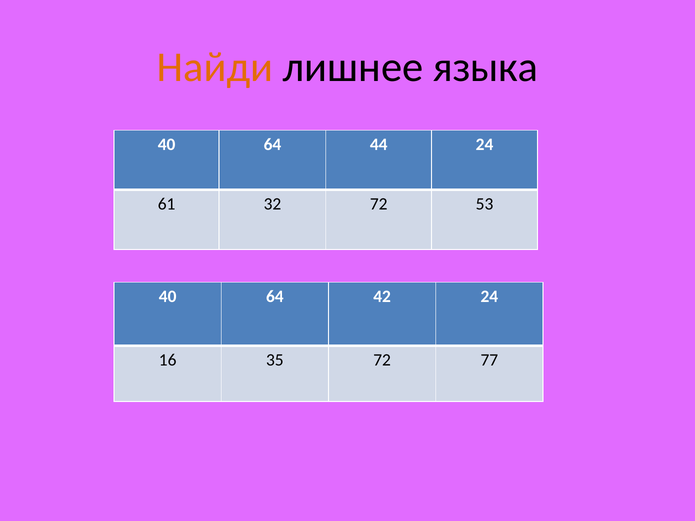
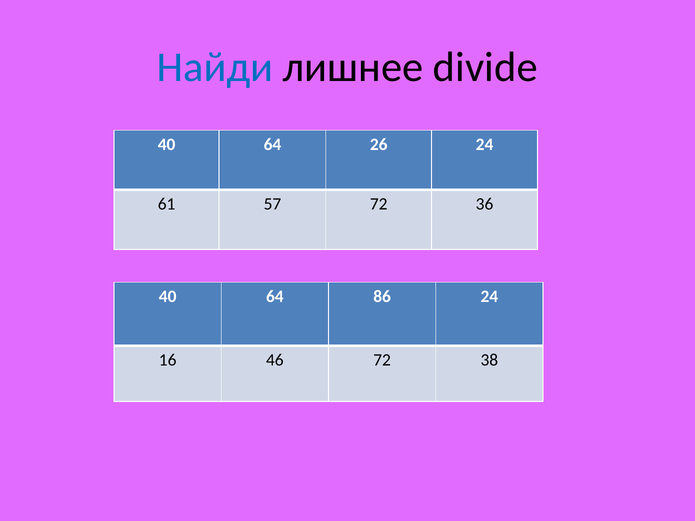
Найди colour: orange -> blue (215, 67)
языка: языка -> divide (485, 67)
44: 44 -> 26 (379, 145)
32: 32 -> 57 (272, 204)
53: 53 -> 36 (485, 204)
42: 42 -> 86 (382, 297)
35: 35 -> 46 (275, 360)
77: 77 -> 38 (489, 360)
